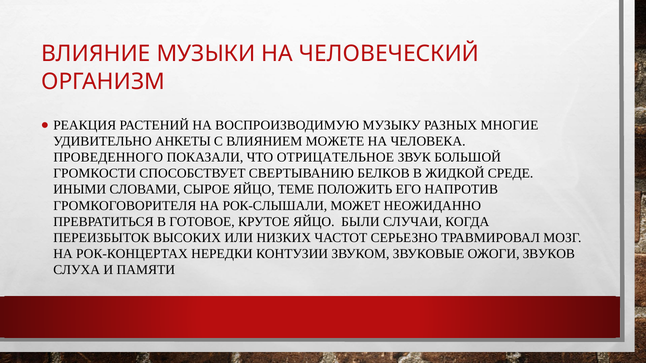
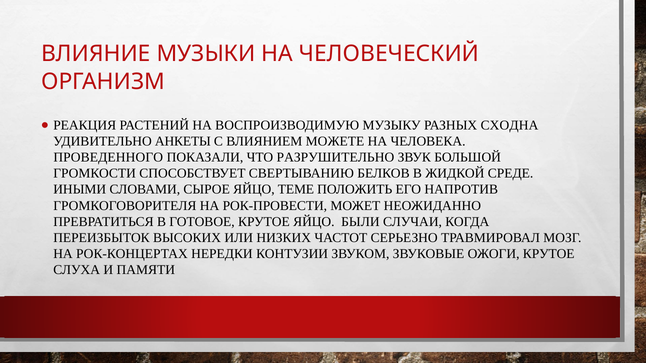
МНОГИЕ: МНОГИЕ -> СХОДНА (509, 125)
ОТРИЦАТЕЛЬНОЕ: ОТРИЦАТЕЛЬНОЕ -> РАЗРУШИТЕЛЬНО (335, 157)
РОК-СЛЫШАЛИ: РОК-СЛЫШАЛИ -> РОК-ПРОВЕСТИ (275, 206)
ОЖОГИ ЗВУКОВ: ЗВУКОВ -> КРУТОЕ (549, 254)
